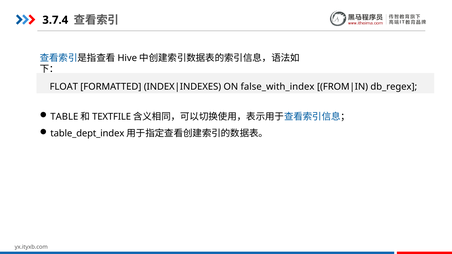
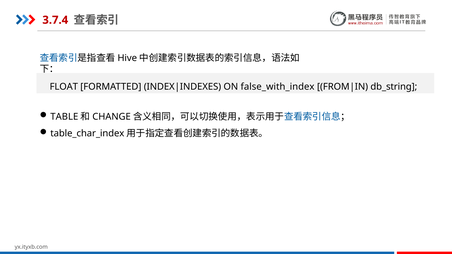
3.7.4 colour: black -> red (55, 20)
db_regex: db_regex -> db_string (394, 87)
TEXTFILE: TEXTFILE -> CHANGE (112, 117)
table_dept_index: table_dept_index -> table_char_index (87, 134)
